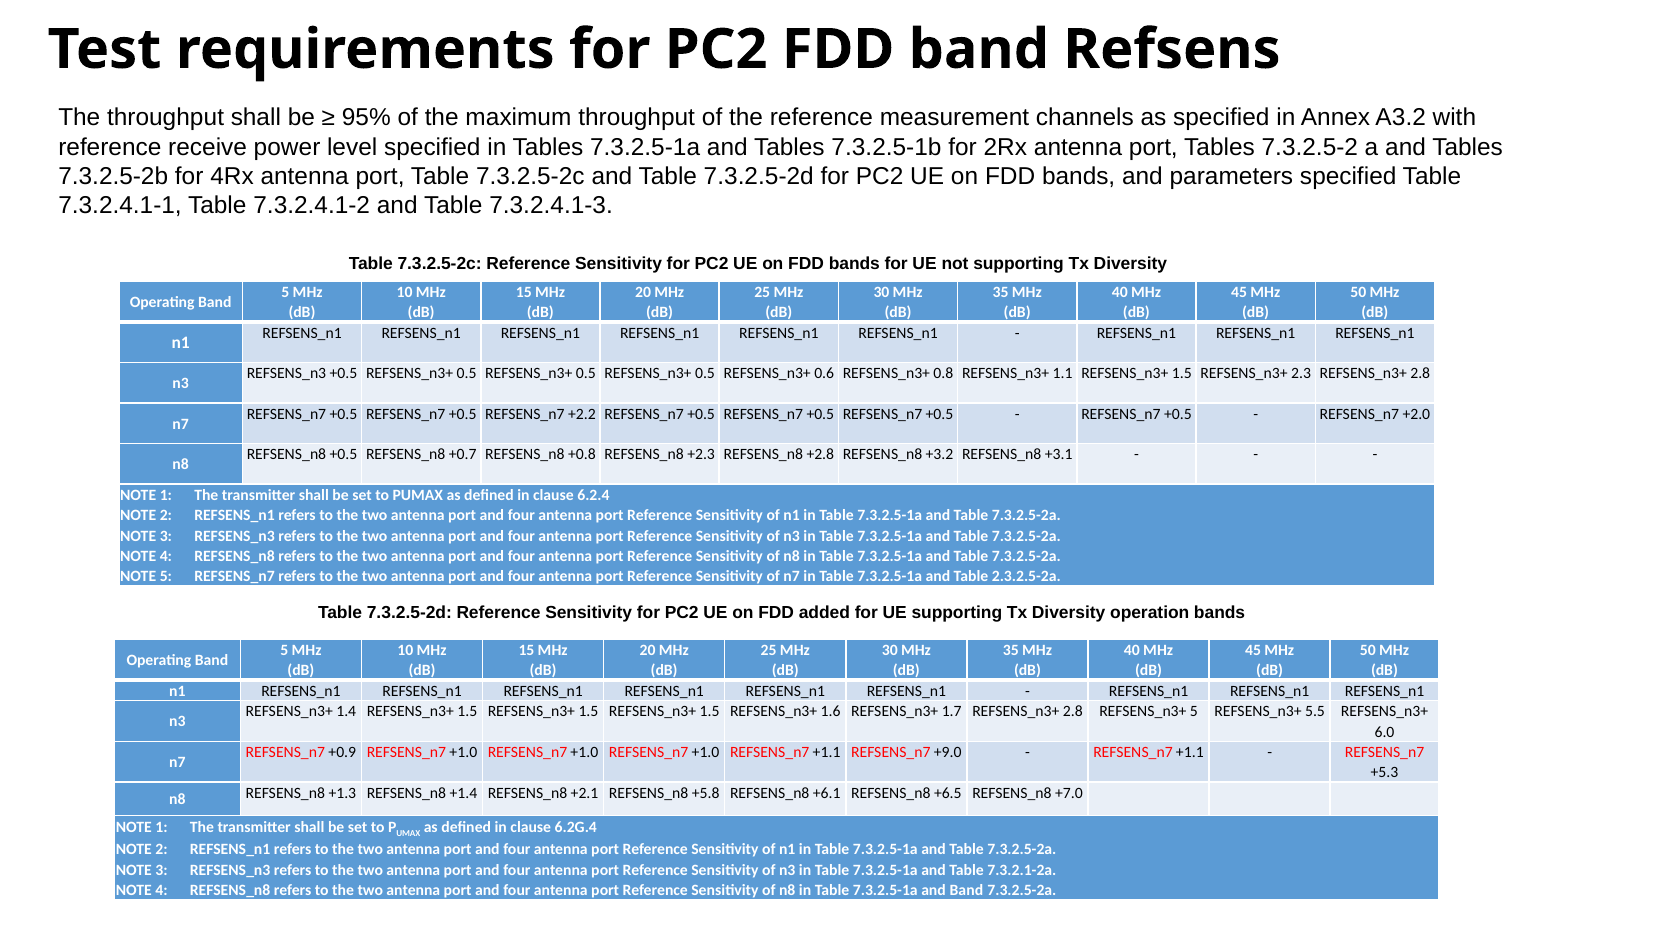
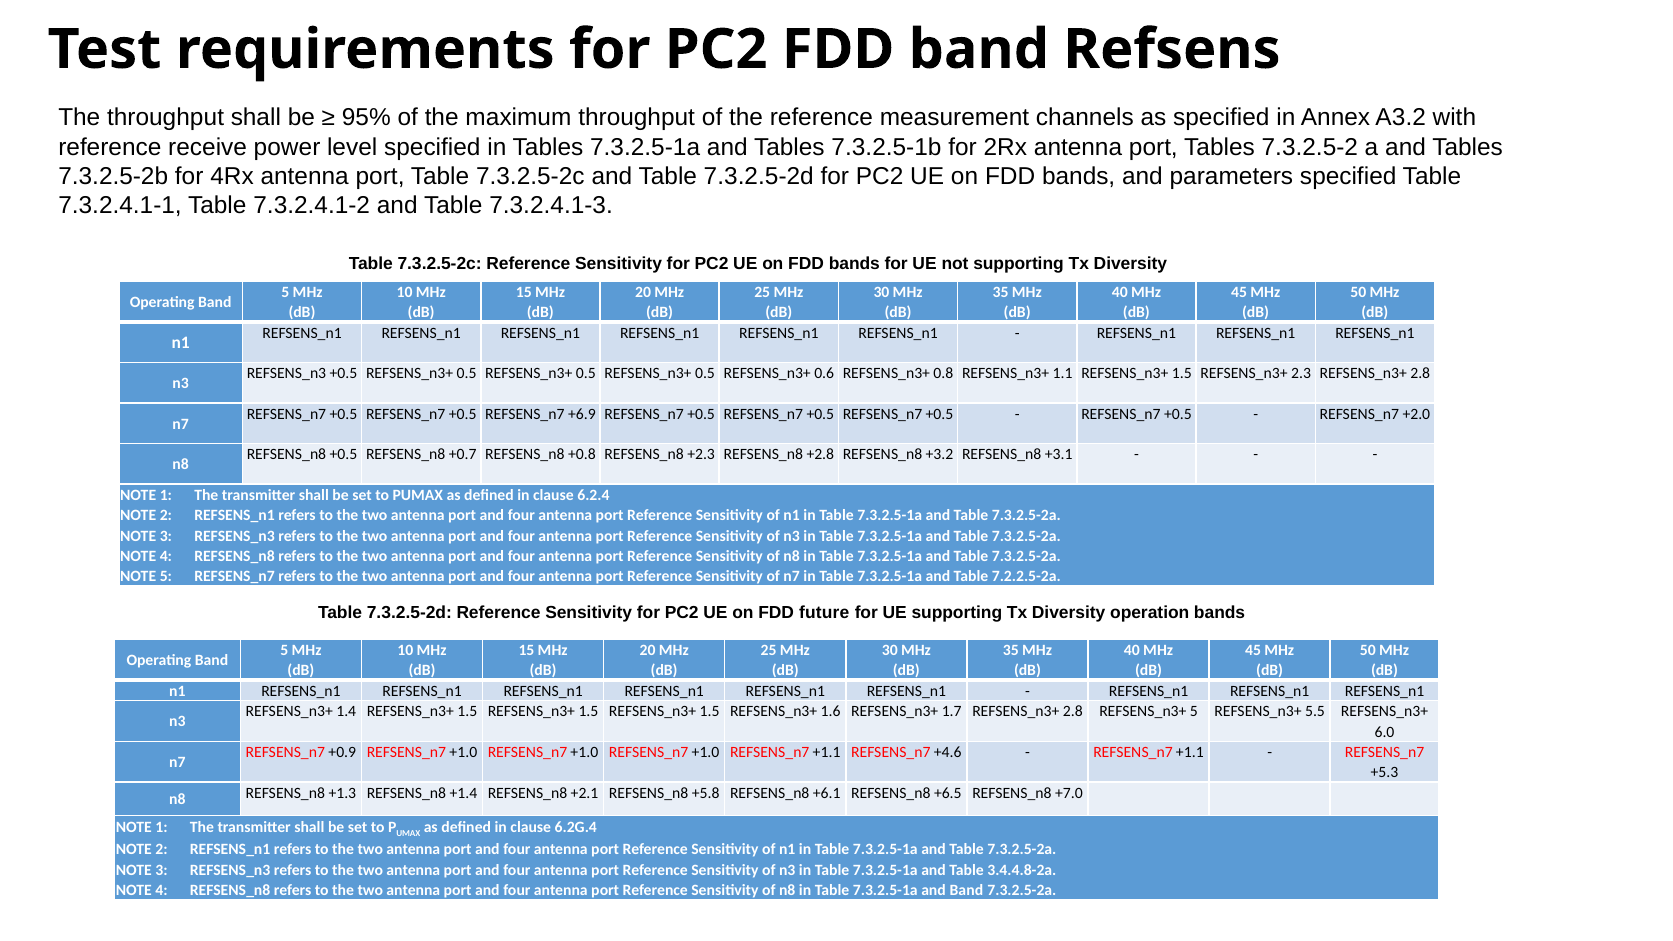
+2.2: +2.2 -> +6.9 (582, 414)
2.3.2.5-2a: 2.3.2.5-2a -> 7.2.2.5-2a (1026, 577)
added: added -> future (824, 613)
+9.0: +9.0 -> +4.6 (948, 753)
7.3.2.1-2a: 7.3.2.1-2a -> 3.4.4.8-2a (1022, 870)
